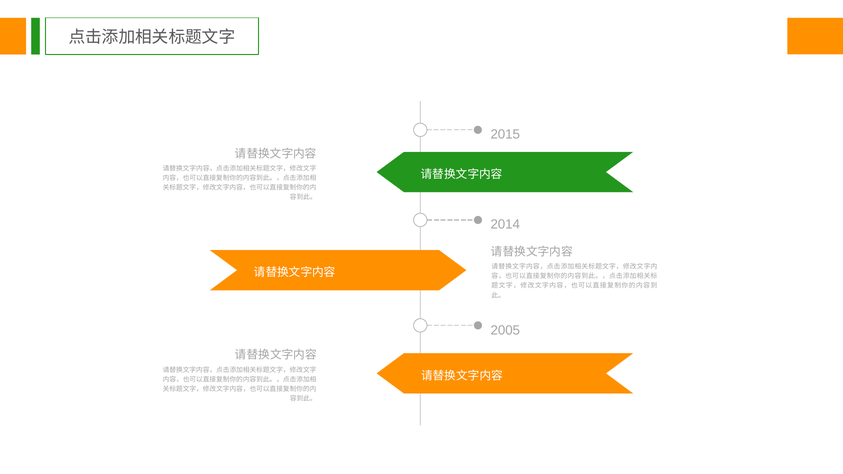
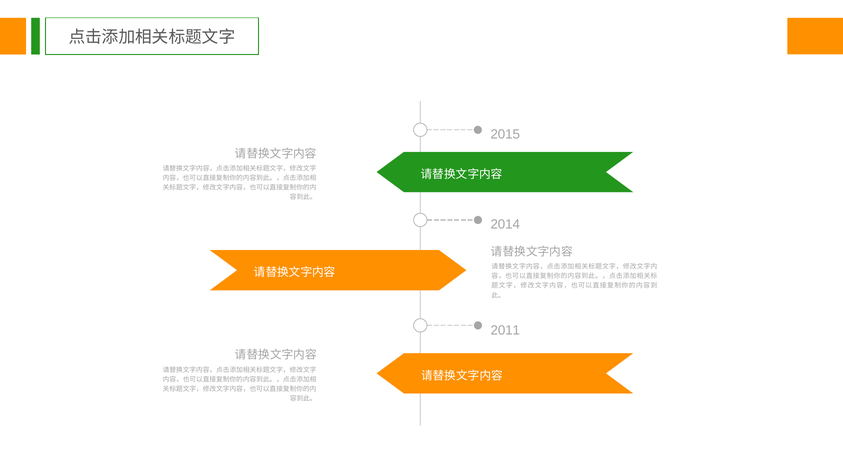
2005: 2005 -> 2011 (505, 331)
